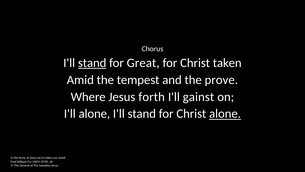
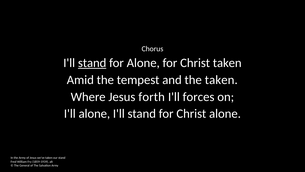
for Great: Great -> Alone (143, 63)
the prove: prove -> taken (221, 80)
gainst: gainst -> forces (199, 97)
alone underline: present -> none (225, 113)
